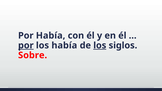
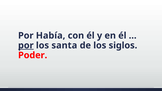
los había: había -> santa (64, 45)
los underline: present -> none (100, 45)
Sobre: Sobre -> Poder (33, 55)
